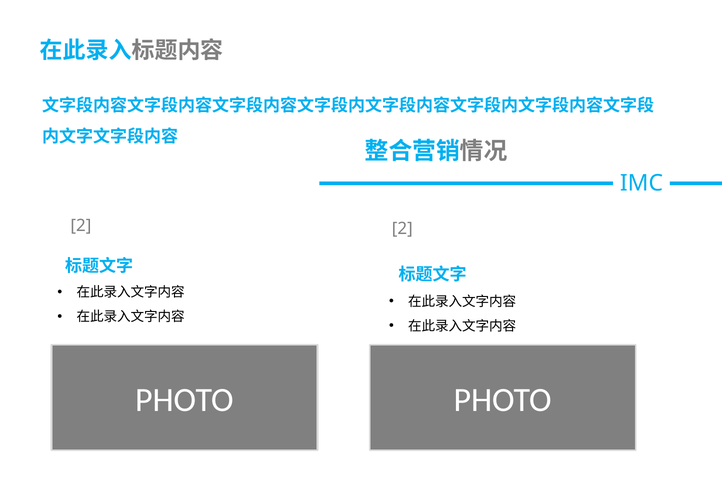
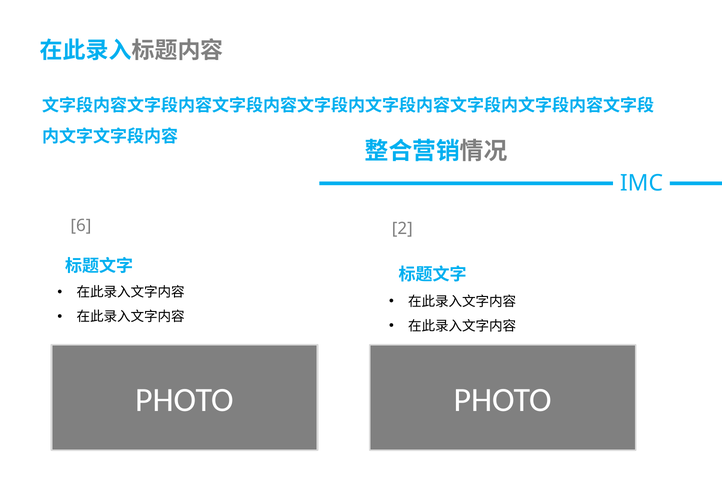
2: 2 -> 6 (81, 225)
